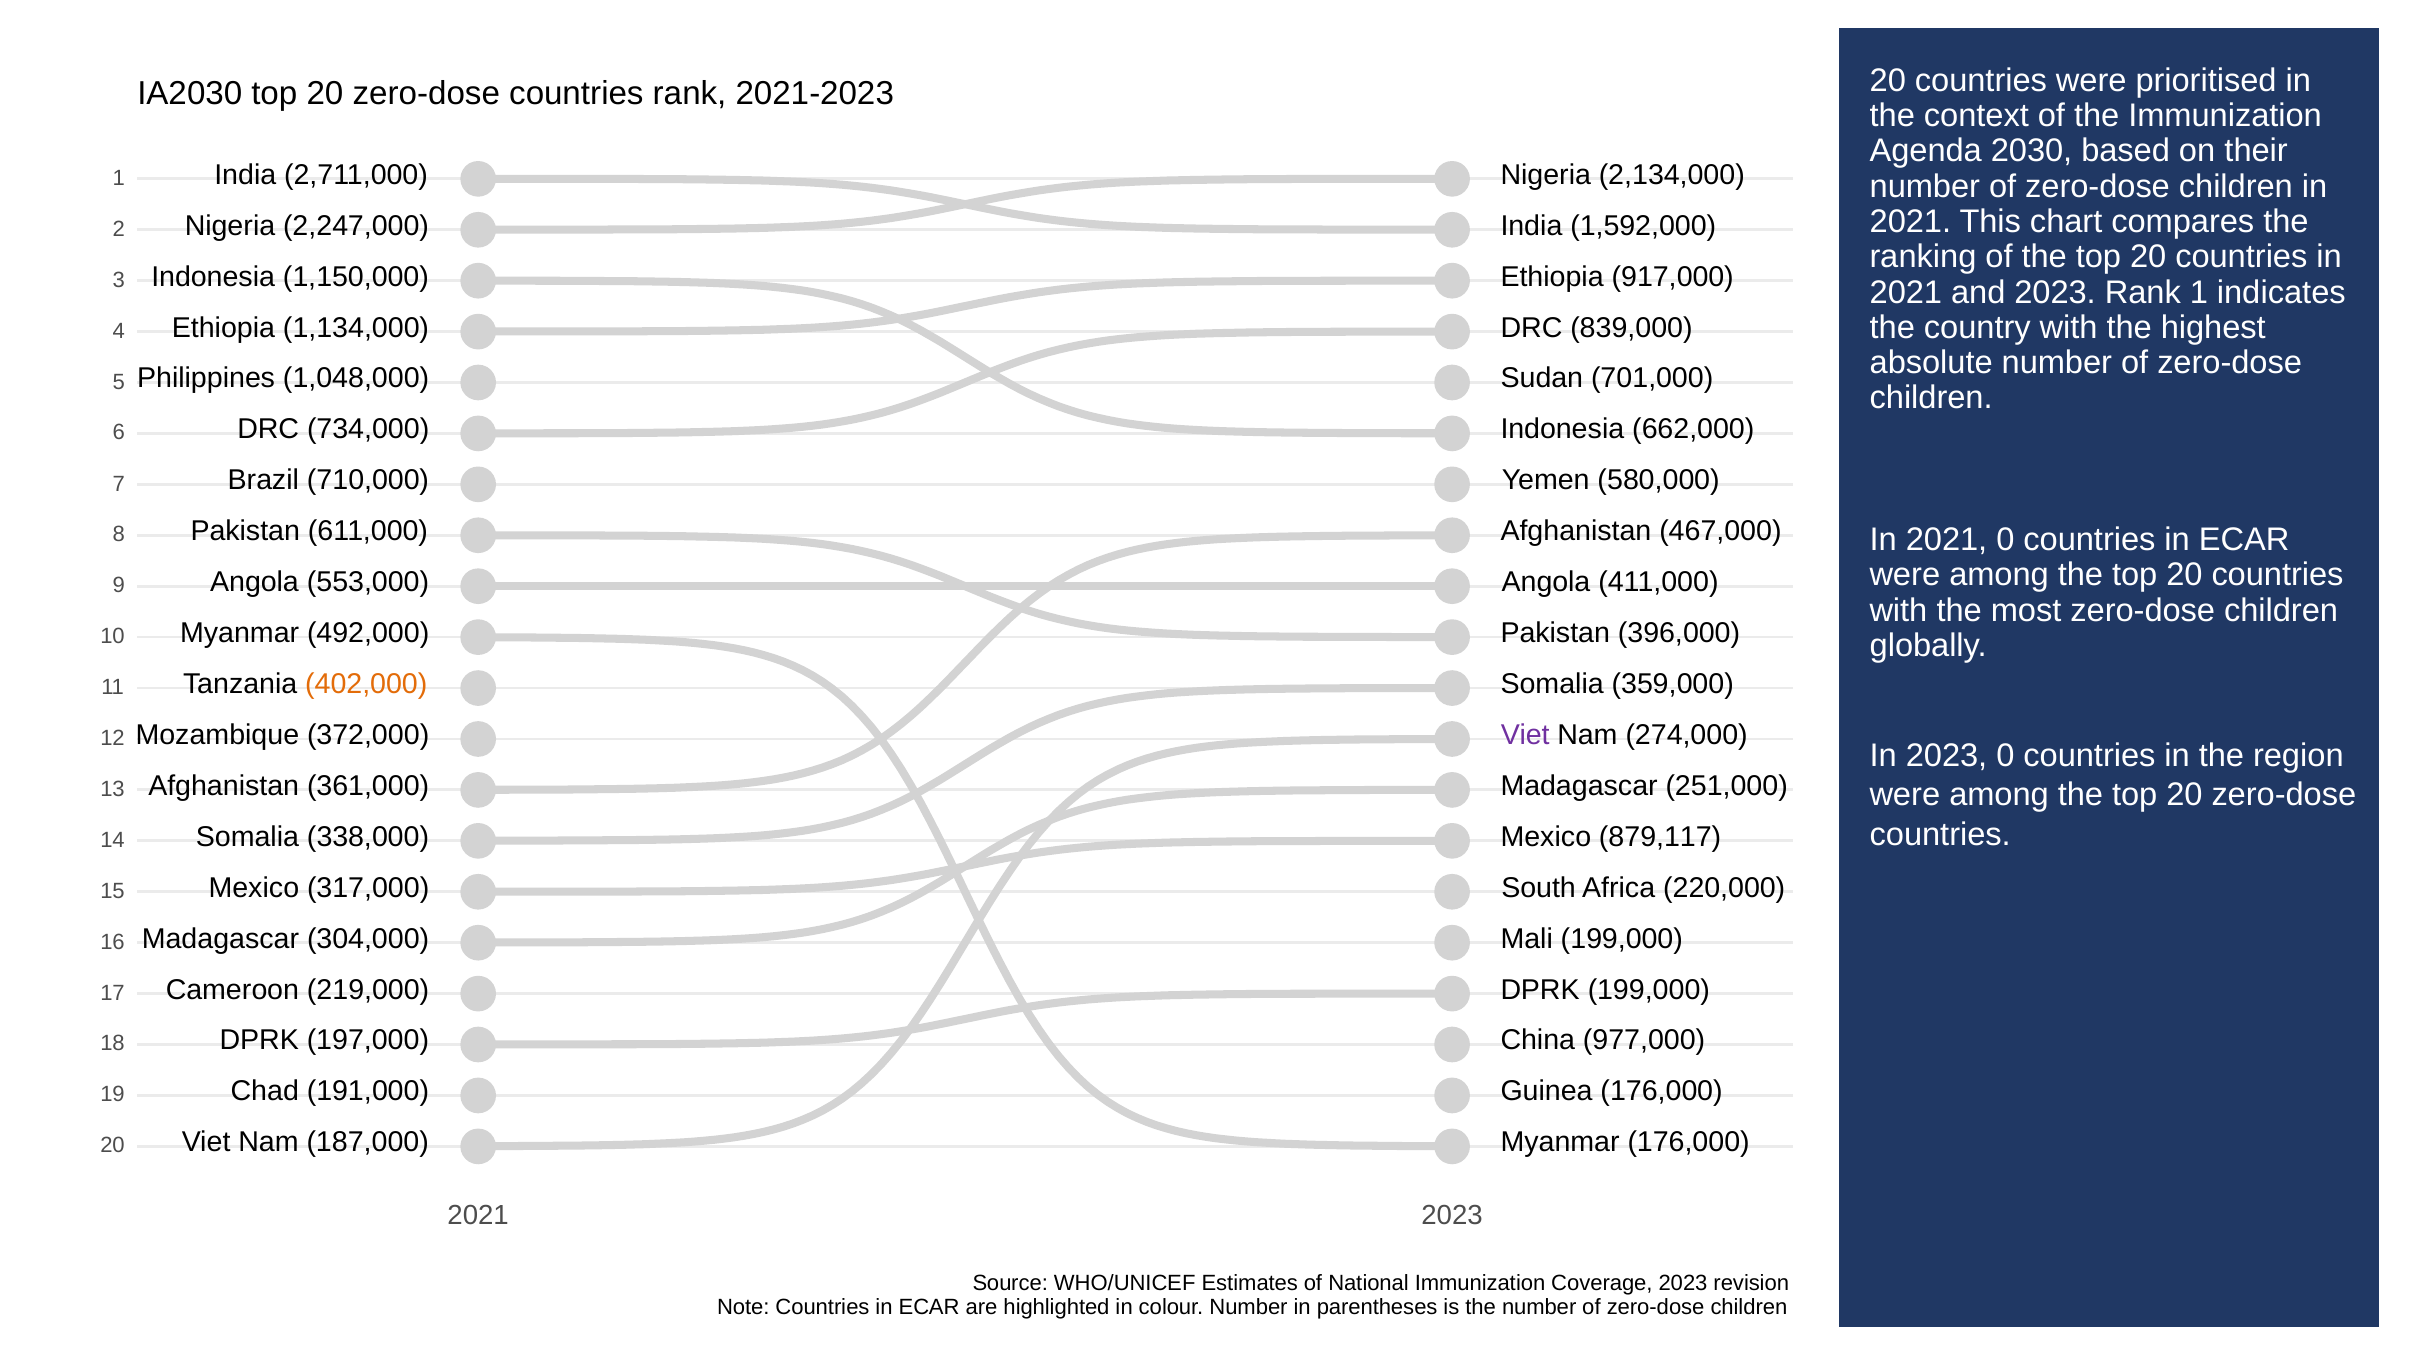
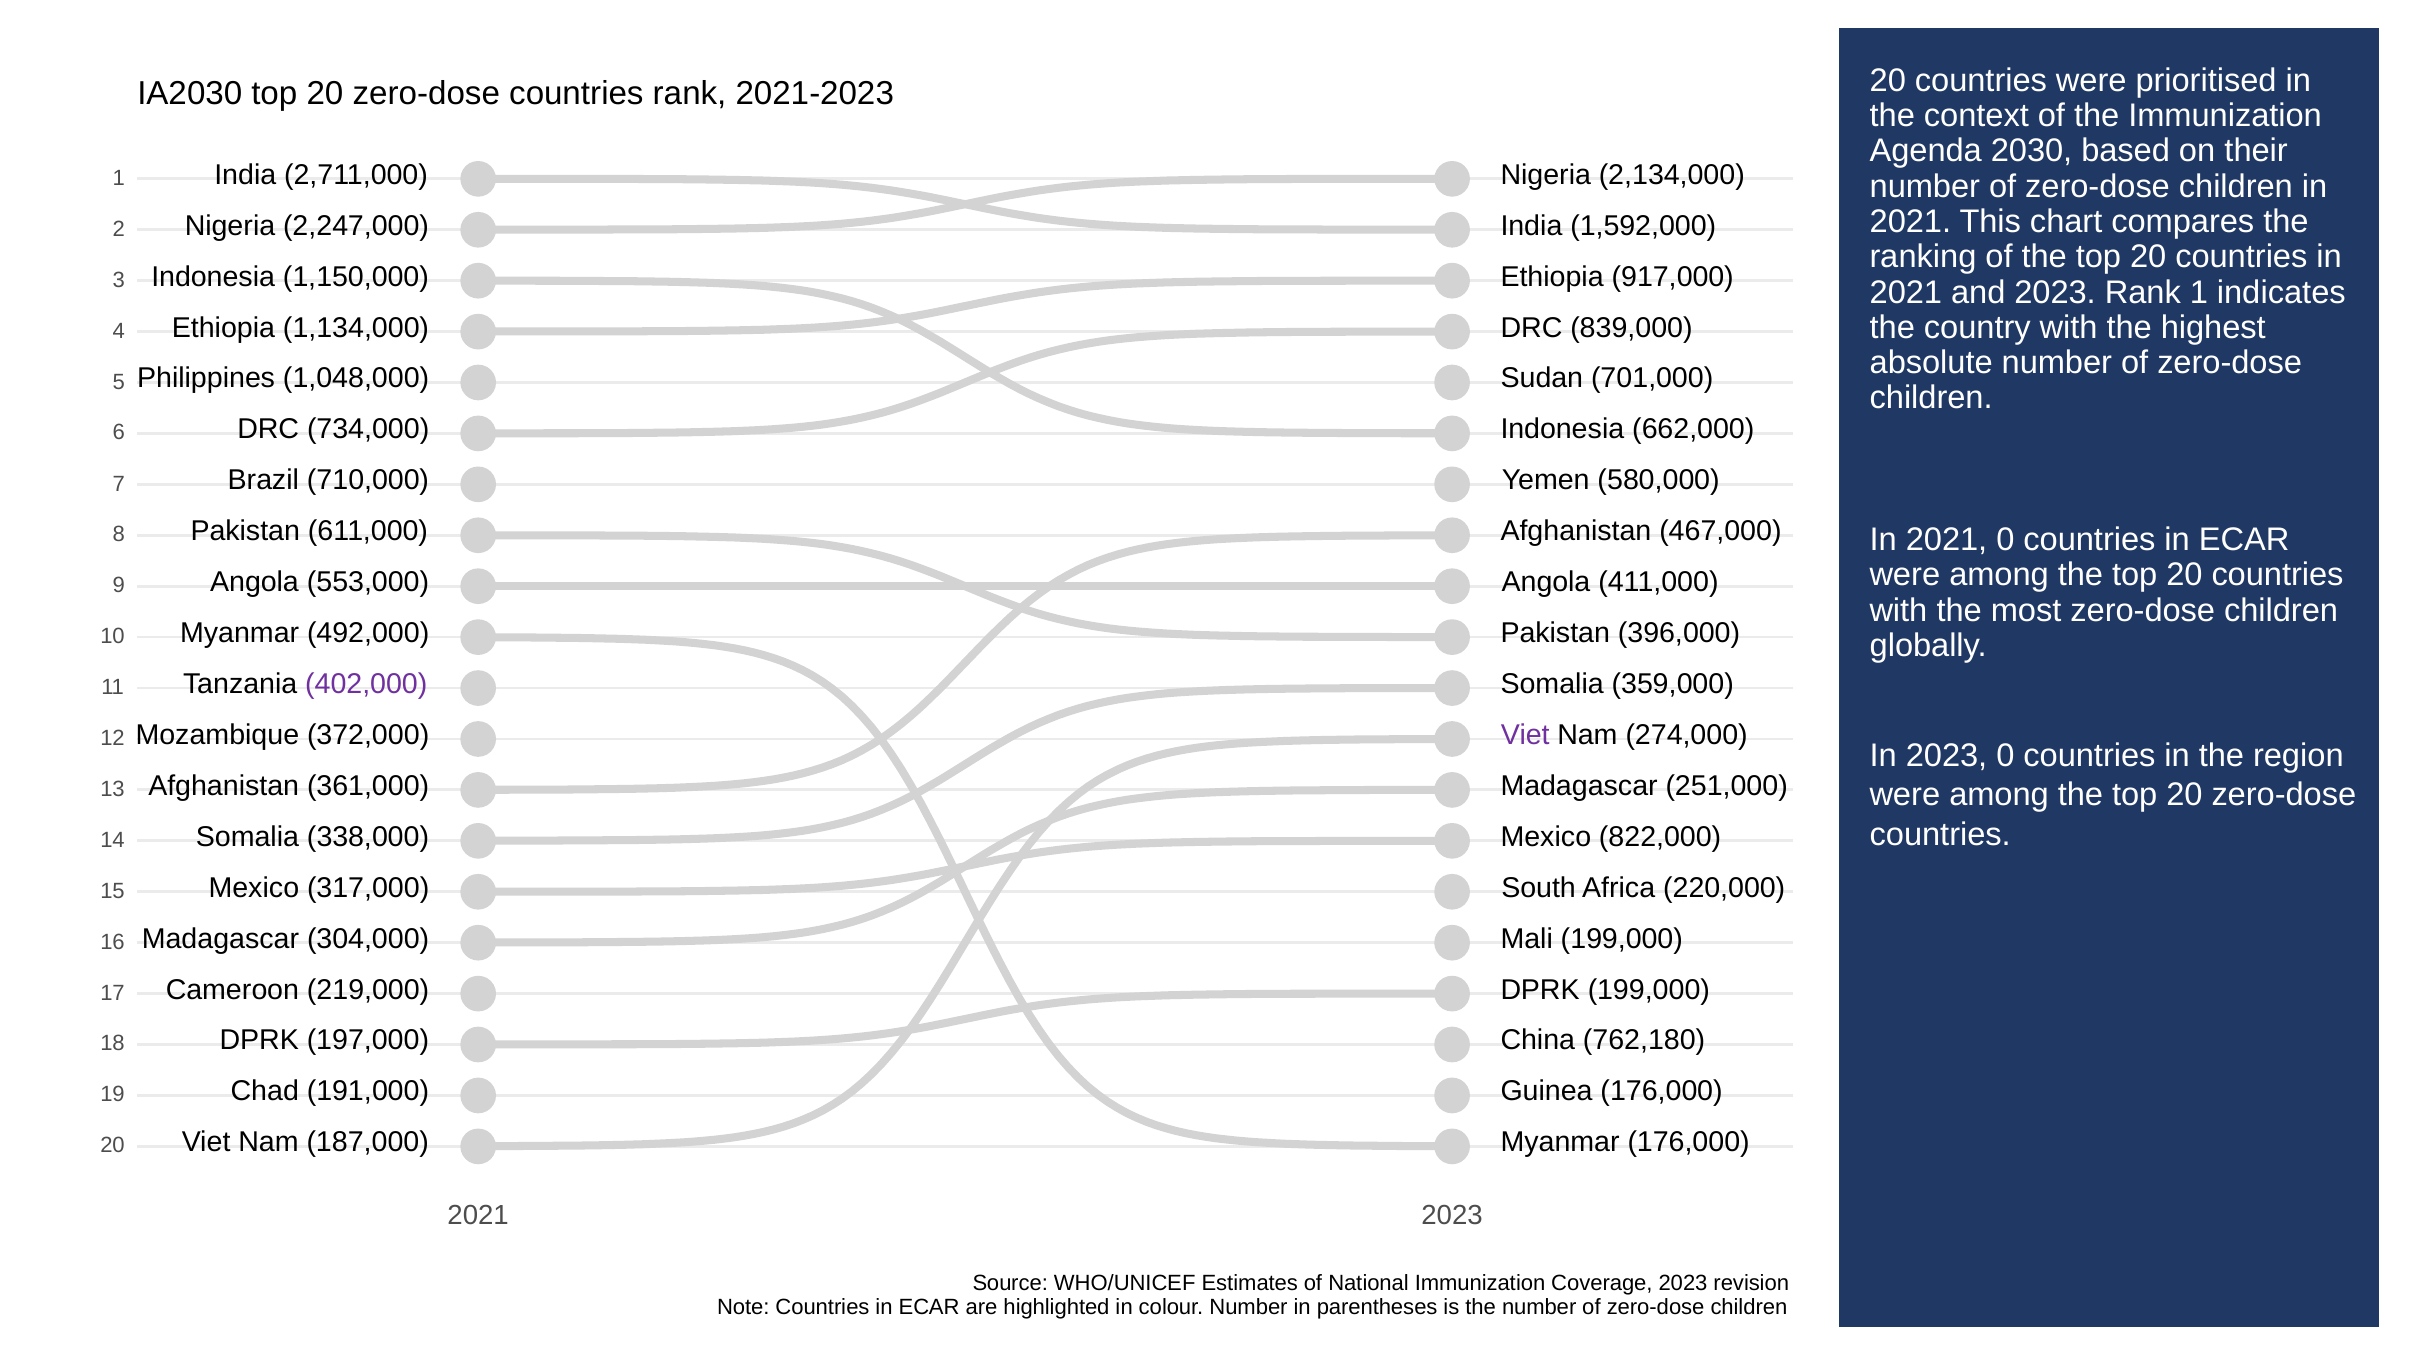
402,000 colour: orange -> purple (366, 684)
879,117: 879,117 -> 822,000 (1660, 837)
977,000: 977,000 -> 762,180 (1644, 1041)
